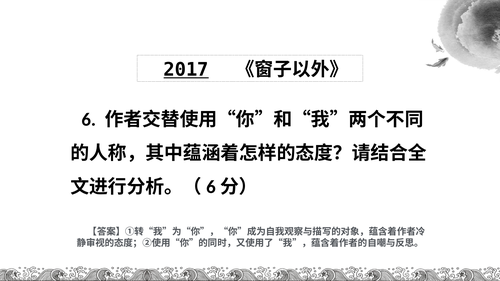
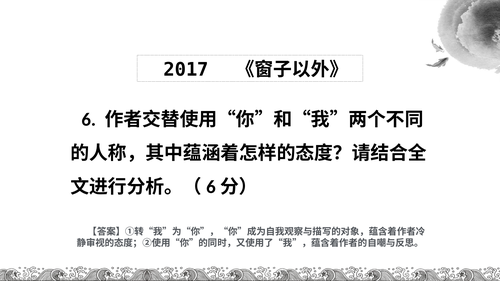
2017 underline: present -> none (186, 70)
